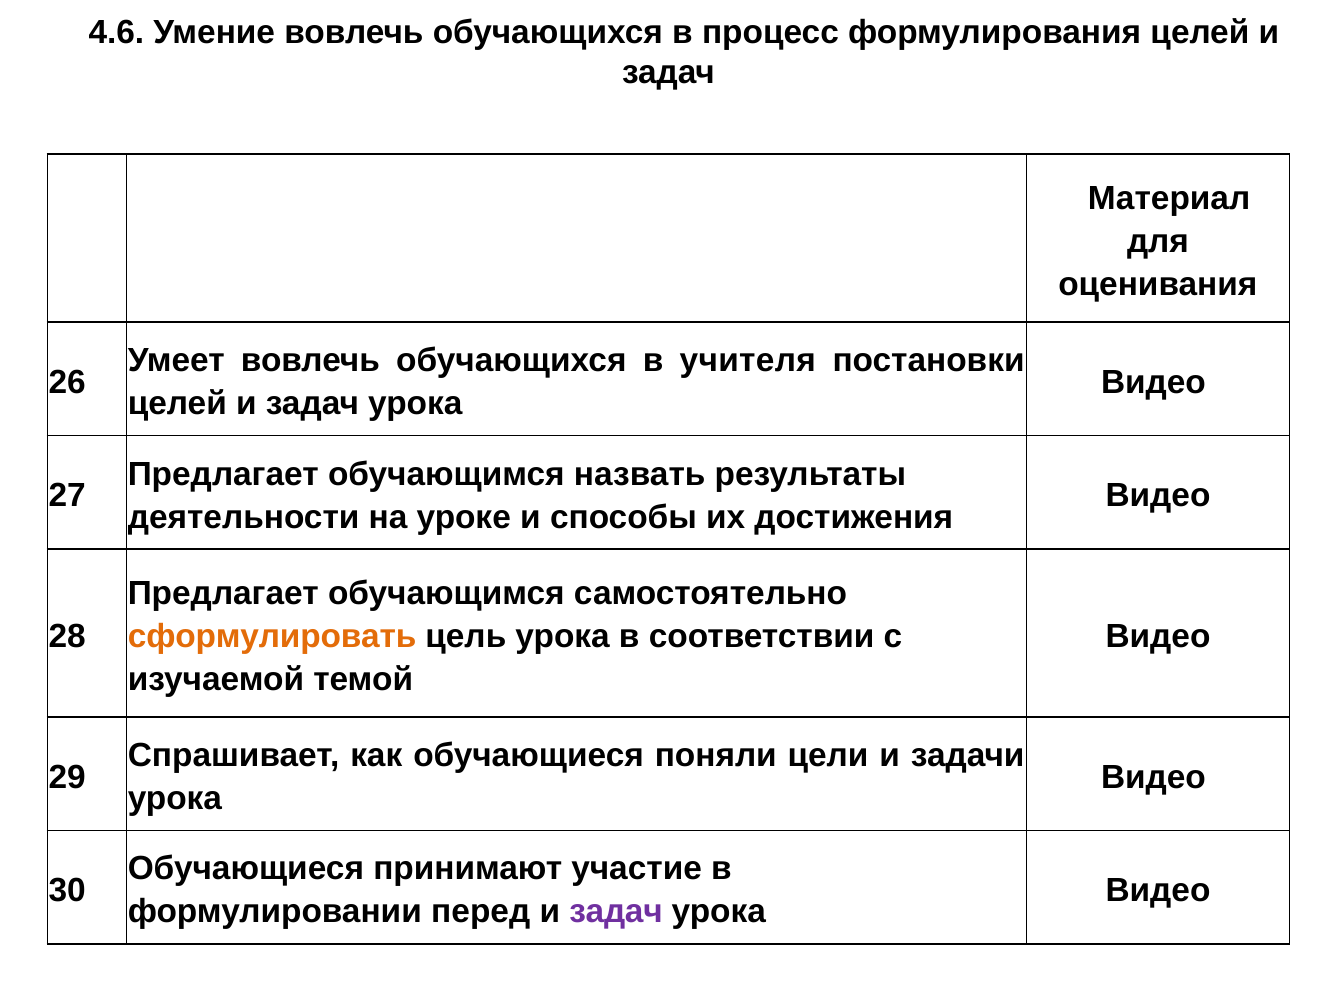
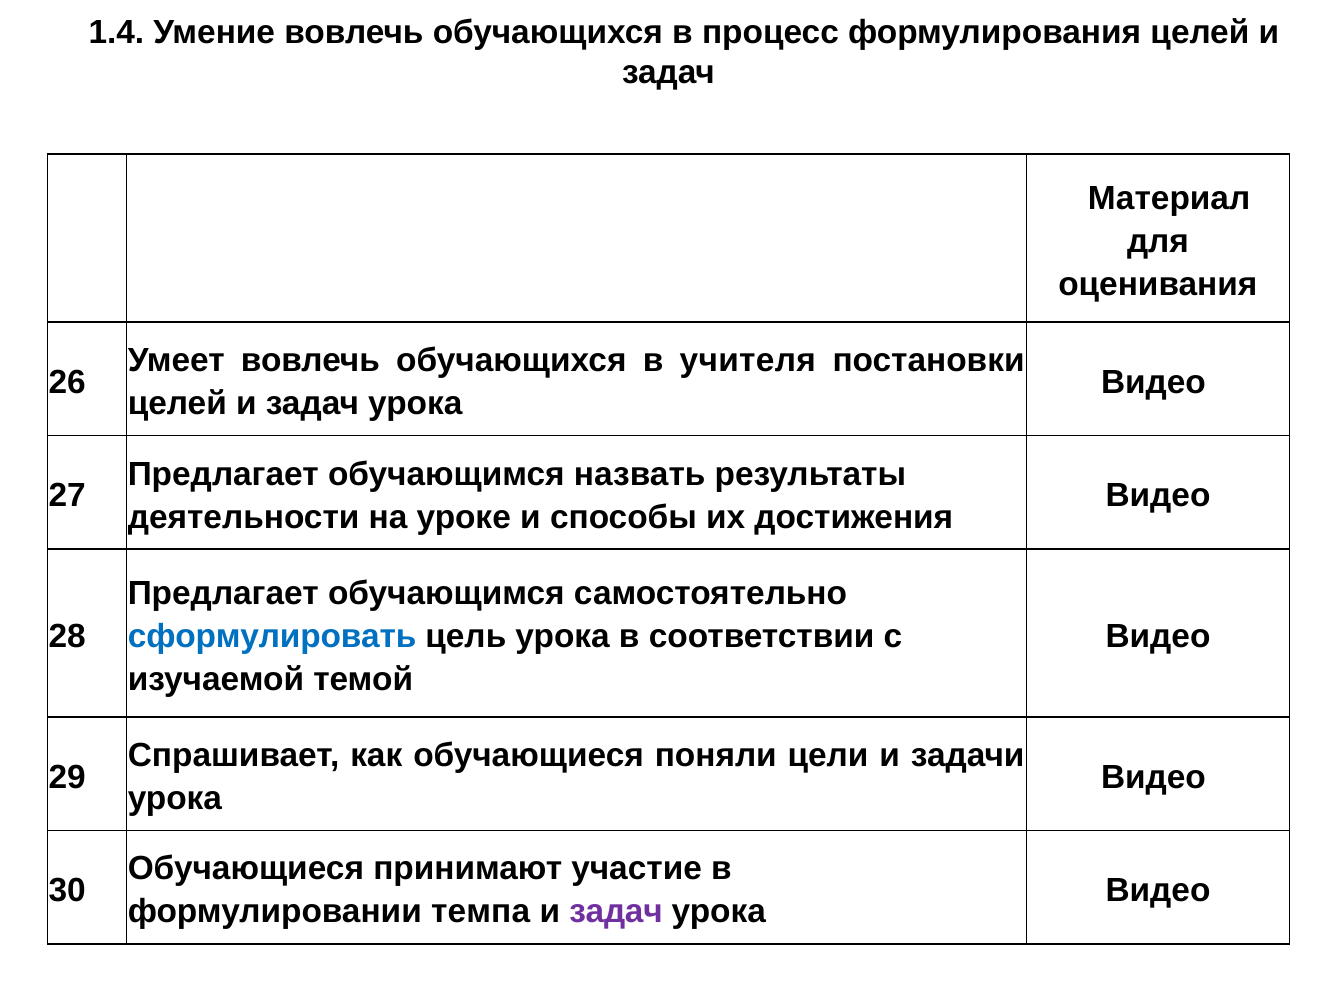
4.6: 4.6 -> 1.4 (116, 33)
сформулировать colour: orange -> blue (272, 636)
перед: перед -> темпа (481, 912)
